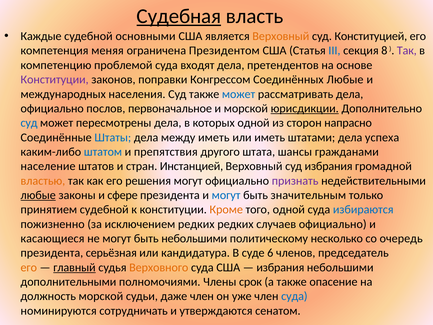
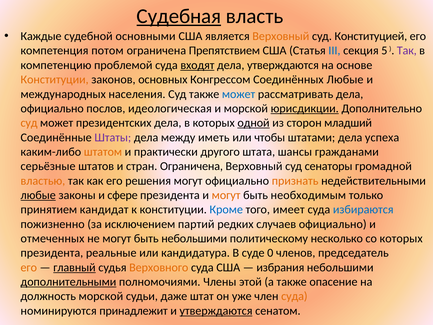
меняя: меняя -> потом (107, 51)
Президентом: Президентом -> Препятствием (224, 51)
8: 8 -> 5 (384, 51)
входят underline: none -> present (197, 65)
дела претендентов: претендентов -> утверждаются (283, 65)
Конституции colour: purple -> orange (55, 80)
поправки: поправки -> основных (163, 80)
первоначальное: первоначальное -> идеологическая (170, 108)
суд colour: blue -> orange (29, 123)
пересмотрены: пересмотрены -> президентских (114, 123)
одной underline: none -> present (254, 123)
напрасно: напрасно -> младший (348, 123)
Штаты colour: blue -> purple (113, 137)
или иметь: иметь -> чтобы (270, 137)
штатом colour: blue -> orange (103, 152)
препятствия: препятствия -> практически (166, 152)
население: население -> серьёзные (48, 166)
стран Инстанцией: Инстанцией -> Ограничена (192, 166)
суд избрания: избрания -> сенаторы (329, 166)
признать colour: purple -> orange (295, 181)
могут colour: blue -> orange (226, 195)
значительным: значительным -> необходимым (308, 195)
принятием судебной: судебной -> кандидат (104, 209)
Кроме colour: orange -> blue (226, 209)
того одной: одной -> имеет (289, 209)
исключением редких: редких -> партий (196, 224)
касающиеся: касающиеся -> отмеченных (52, 238)
со очередь: очередь -> которых (401, 238)
серьёзная: серьёзная -> реальные (111, 253)
6: 6 -> 0 (270, 253)
дополнительными underline: none -> present (68, 282)
срок: срок -> этой (250, 282)
даже член: член -> штат (202, 296)
суда colour: blue -> orange (294, 296)
сотрудничать: сотрудничать -> принадлежит (134, 311)
утверждаются underline: none -> present (216, 311)
